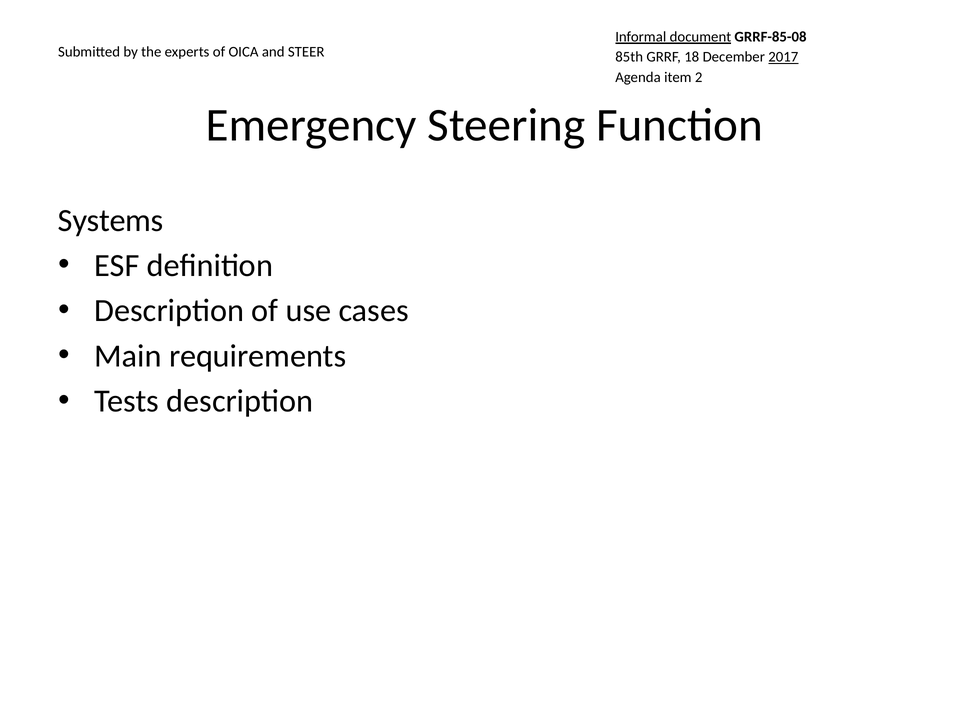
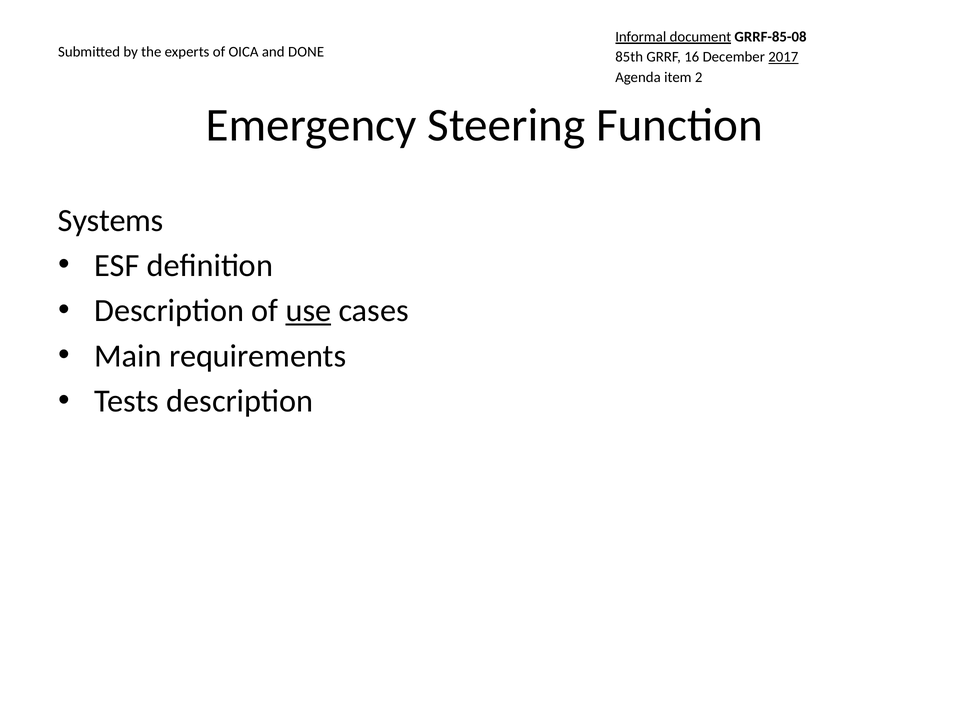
STEER: STEER -> DONE (306, 52)
18: 18 -> 16 (692, 57)
use underline: none -> present (308, 311)
